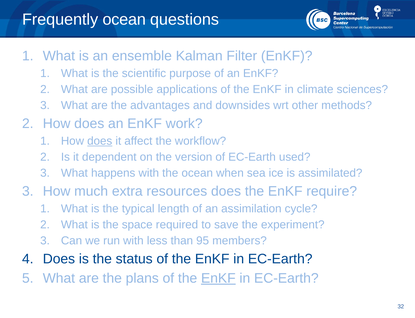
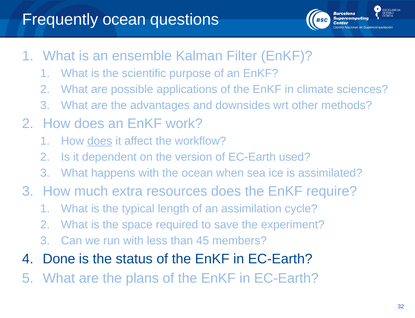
95: 95 -> 45 (203, 241)
Does: Does -> Done (59, 259)
EnKF underline: present -> none (218, 279)
